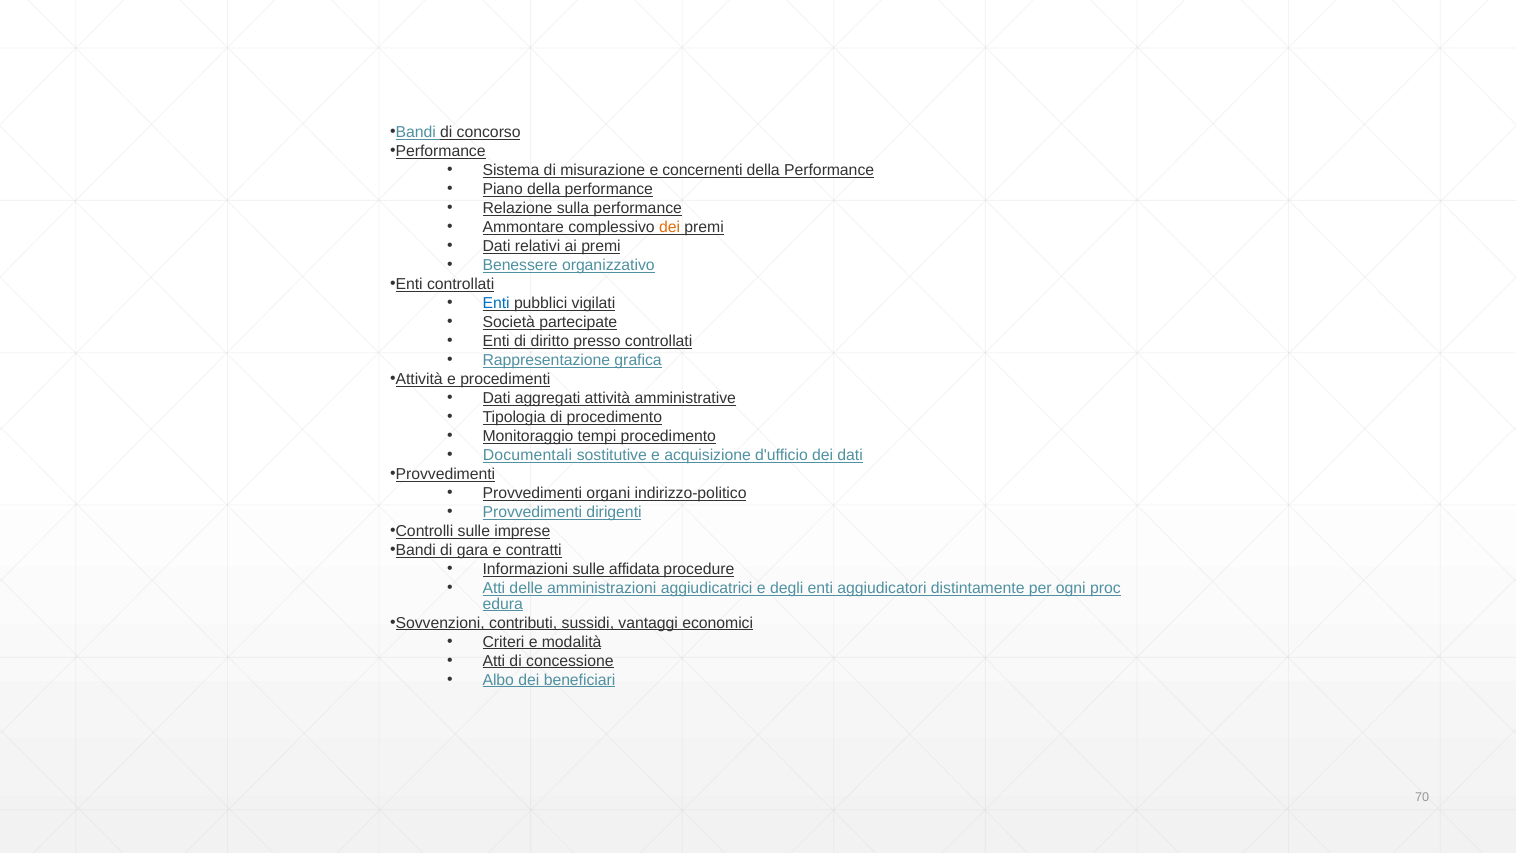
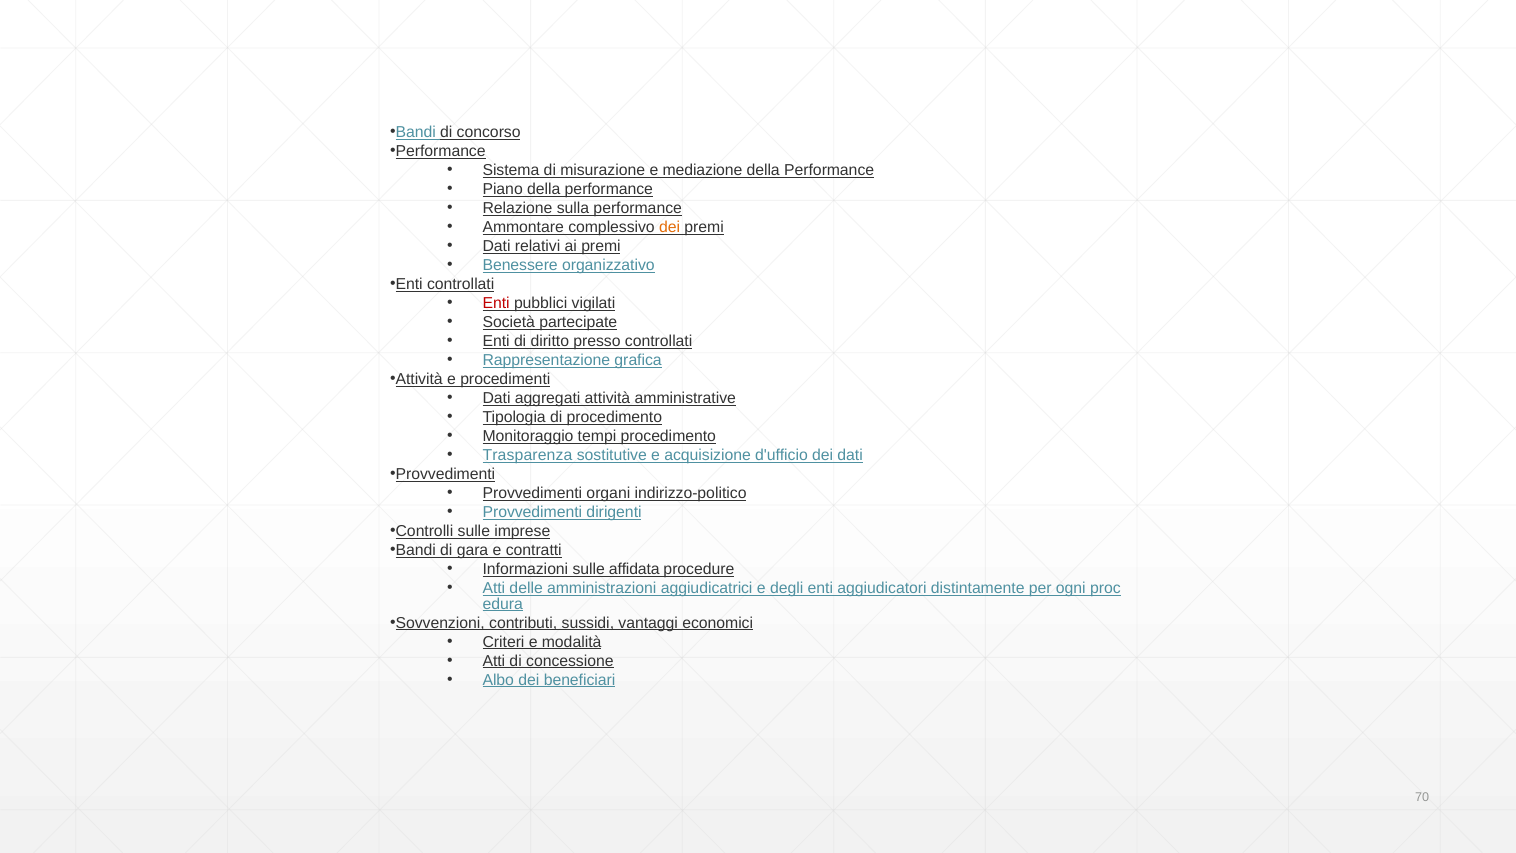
concernenti: concernenti -> mediazione (702, 170)
Enti colour: blue -> red (496, 303)
Documentali: Documentali -> Trasparenza (527, 455)
